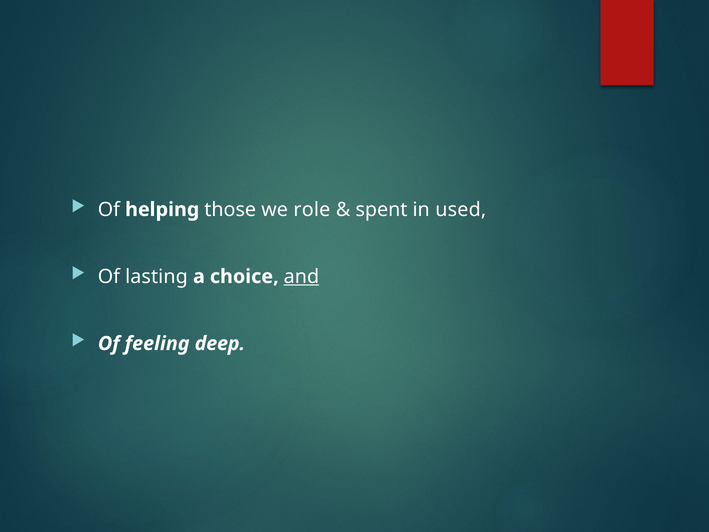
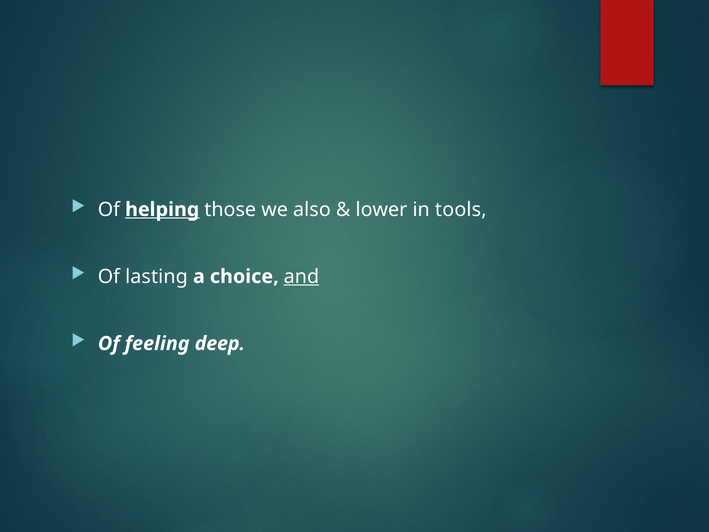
helping underline: none -> present (162, 209)
role: role -> also (312, 209)
spent: spent -> lower (381, 209)
used: used -> tools (461, 209)
